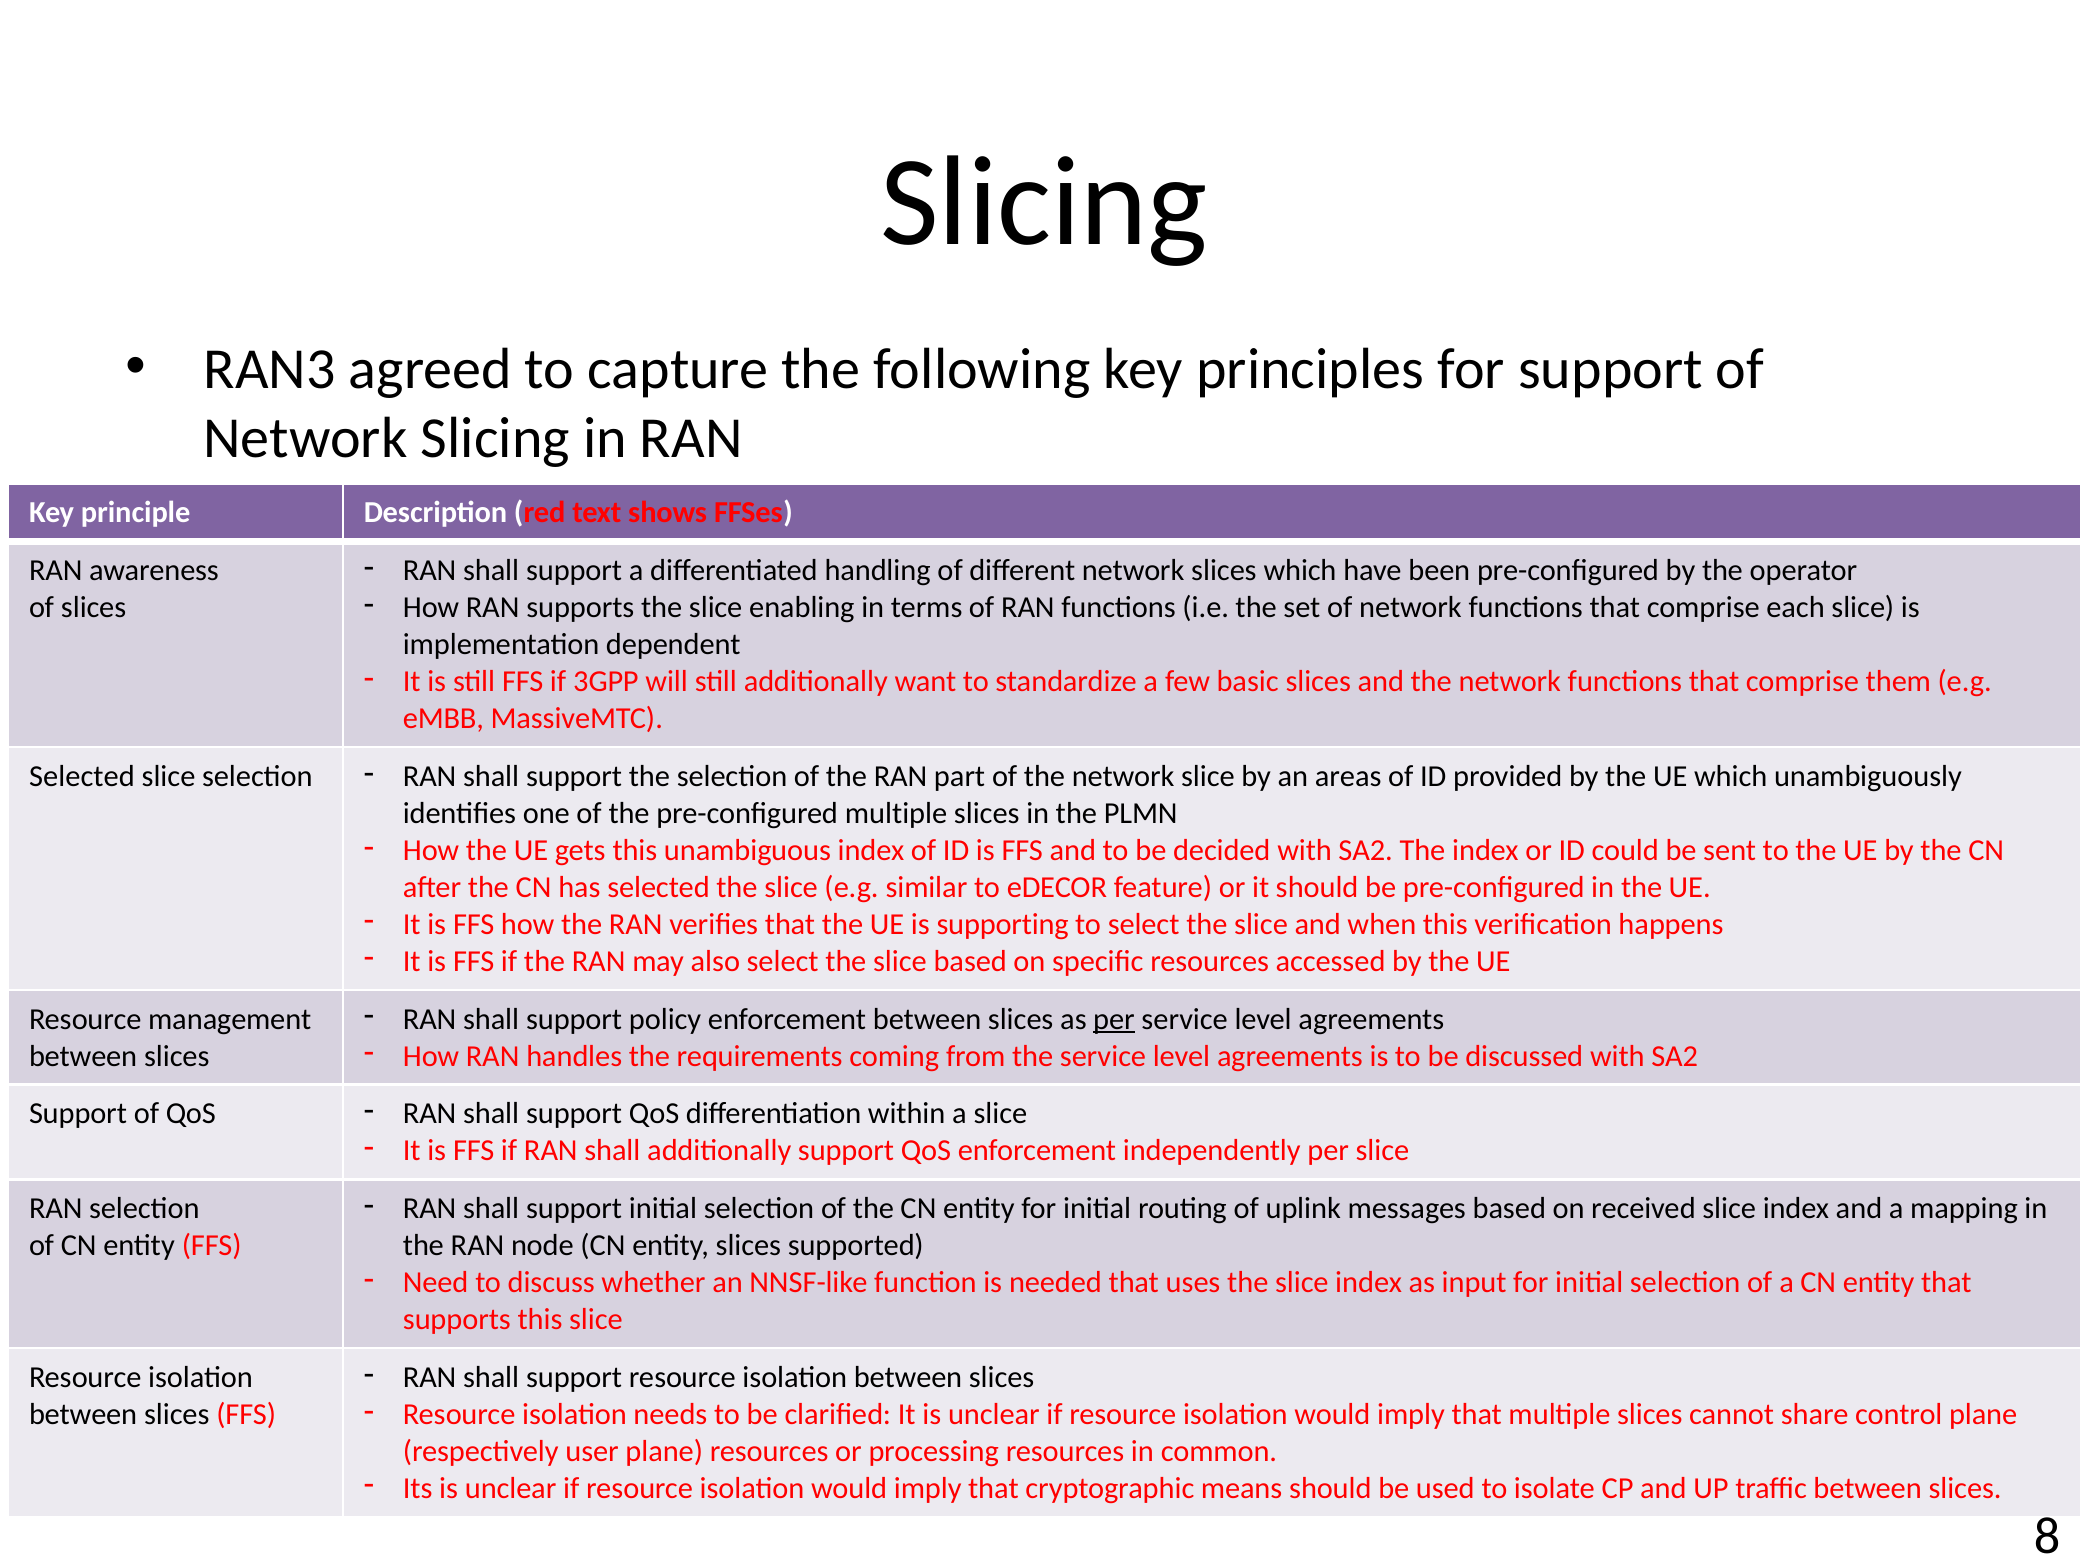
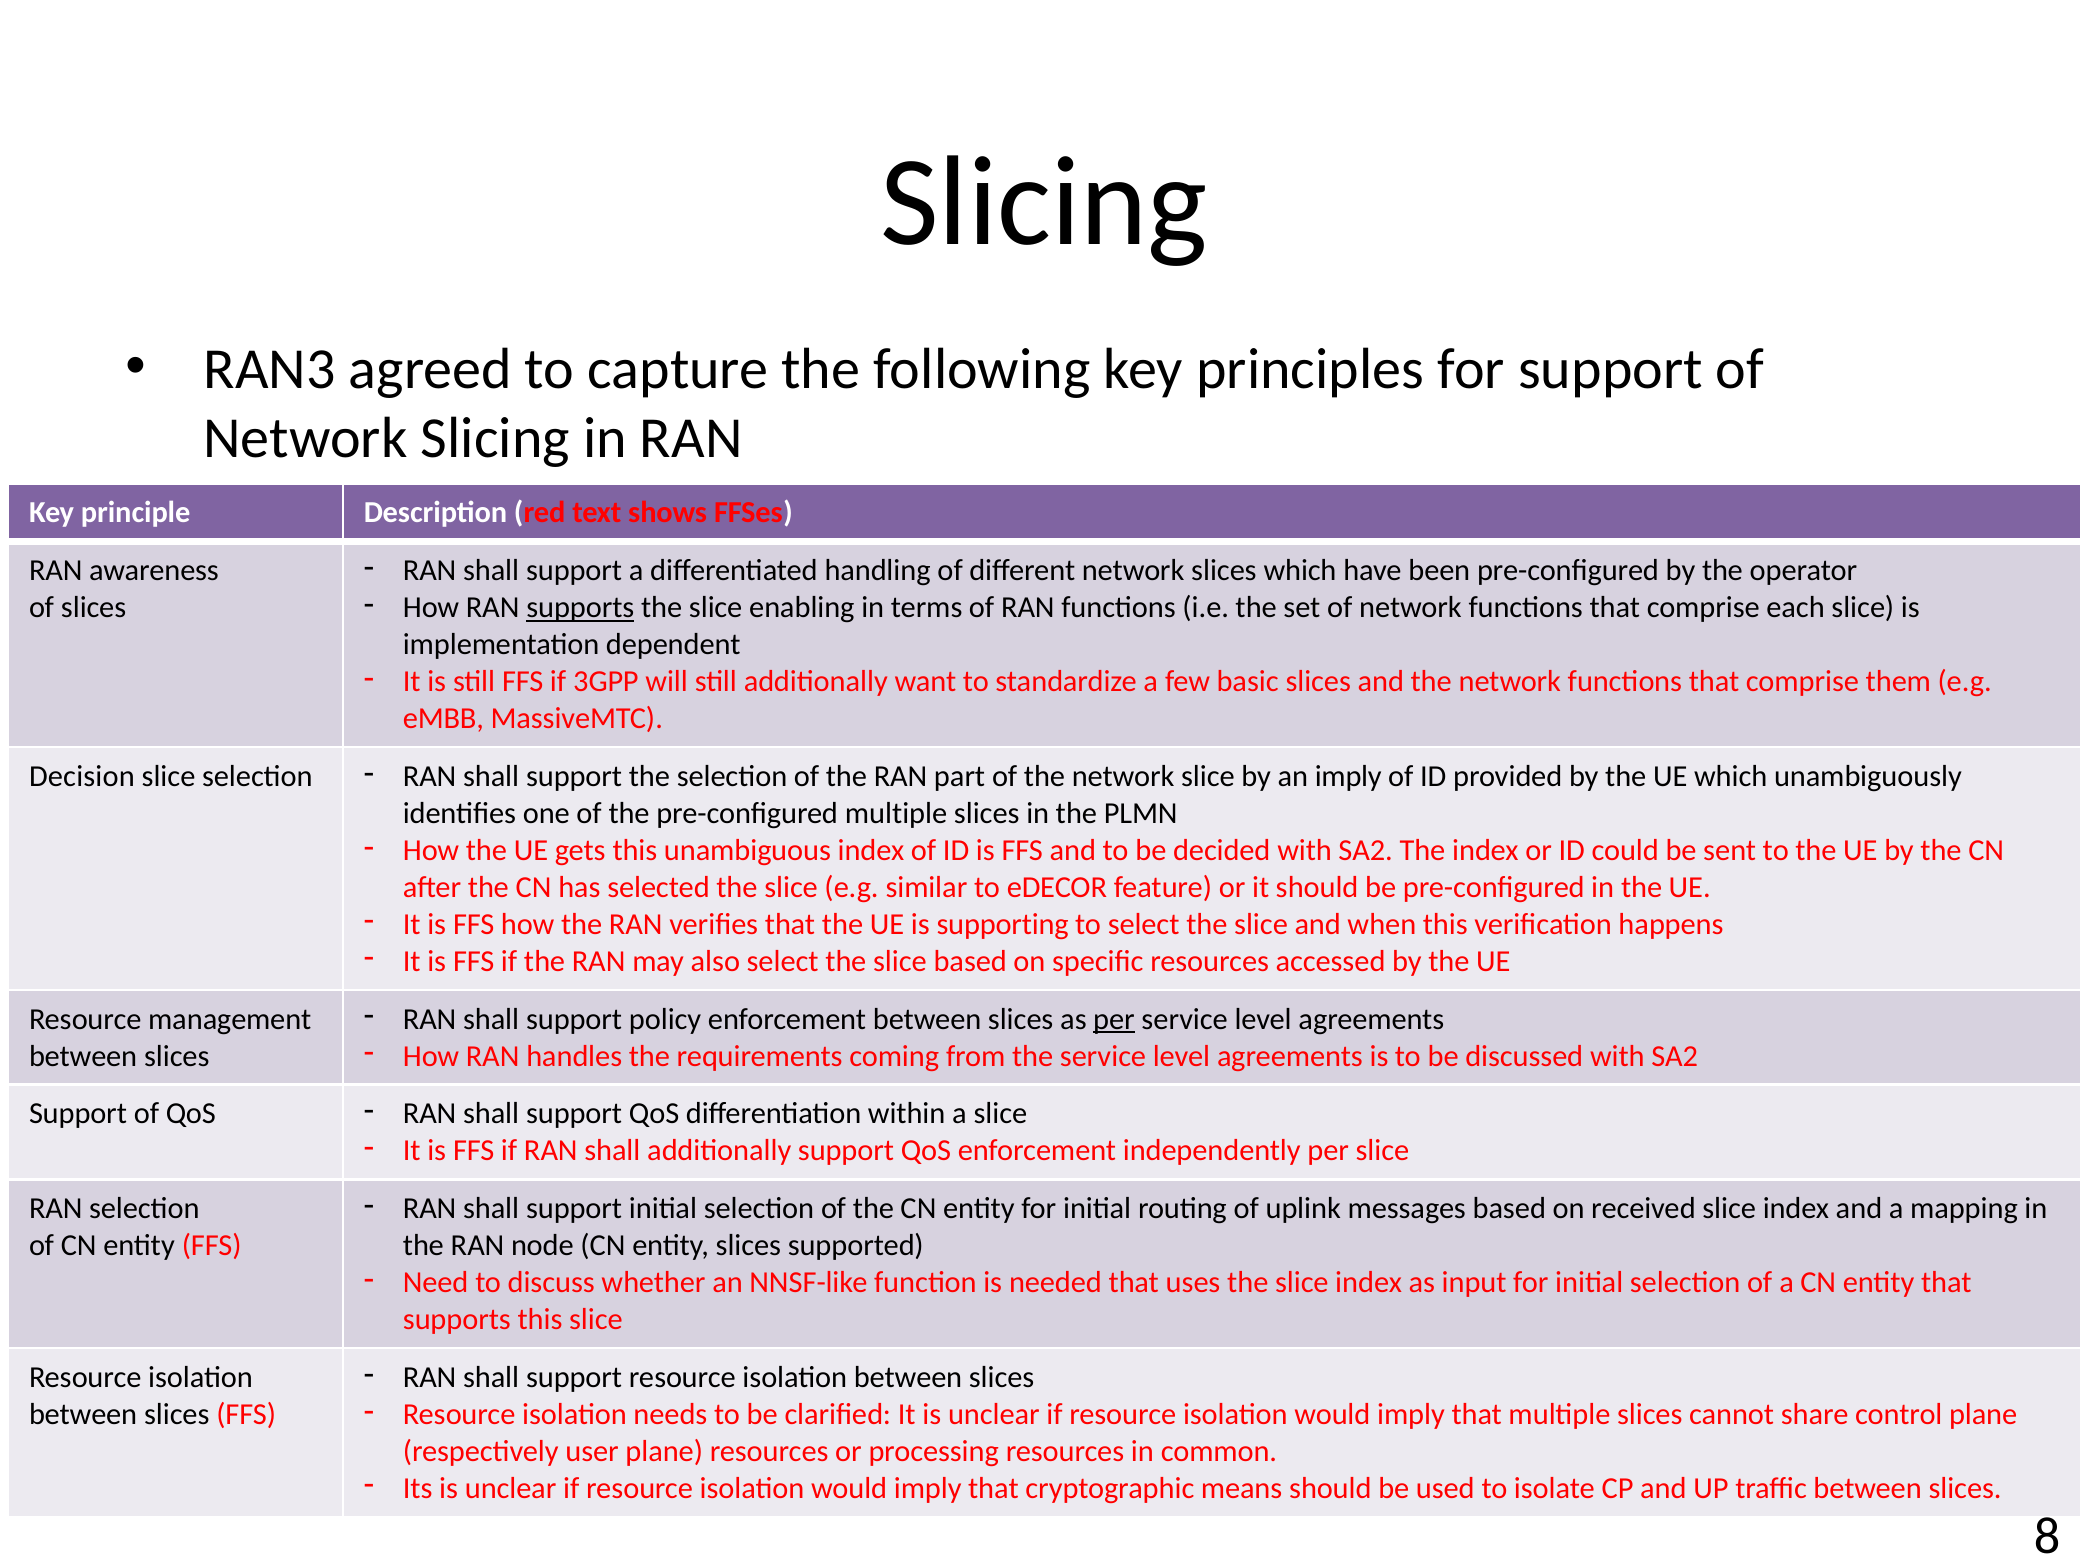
supports underline: none -> present (580, 608)
Selected: Selected -> Decision (82, 776)
an areas: areas -> imply (1348, 776)
